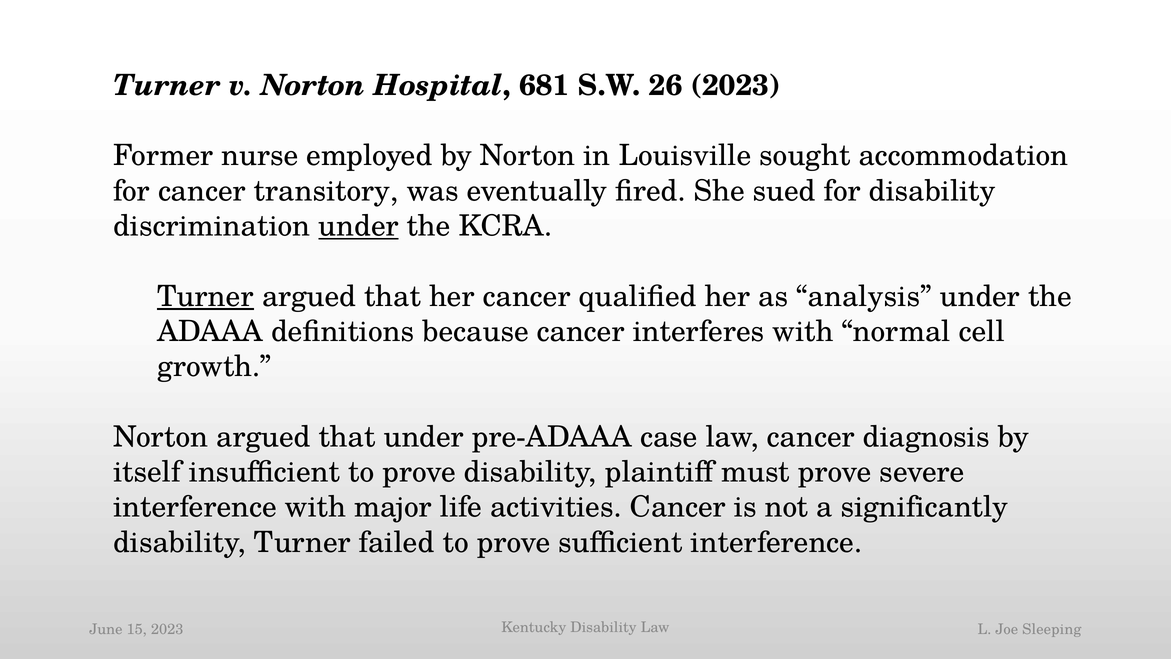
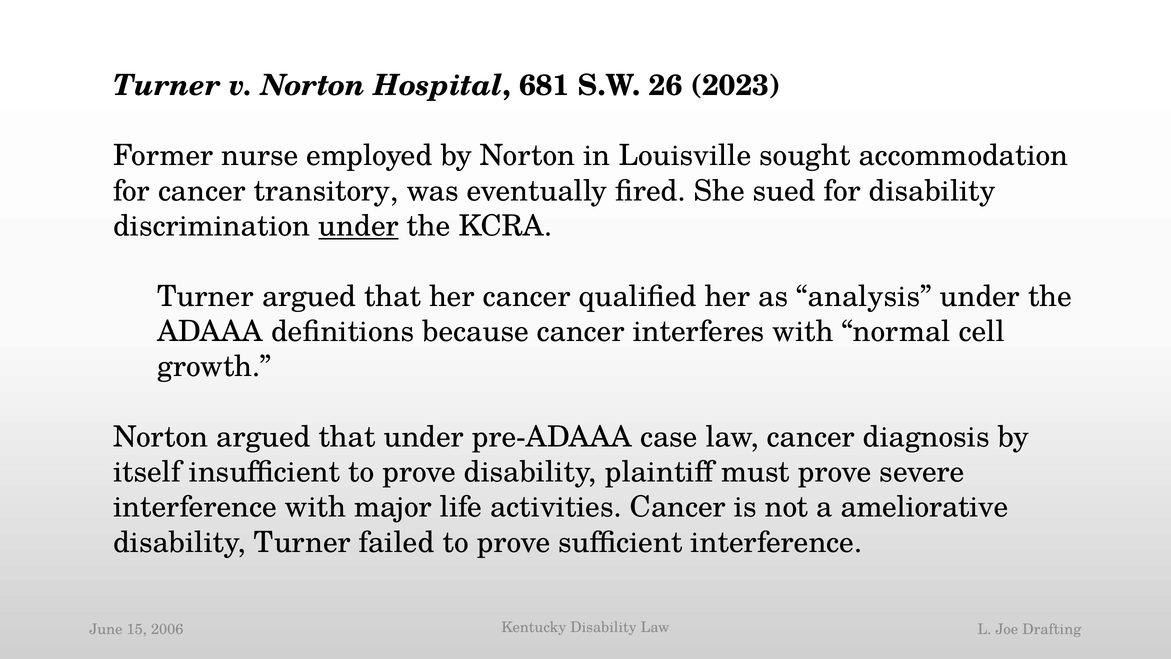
Turner underline: present -> none (205, 296)
significantly: significantly -> ameliorative (924, 507)
15 2023: 2023 -> 2006 (167, 629)
Sleeping: Sleeping -> Drafting (1052, 629)
